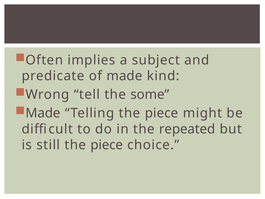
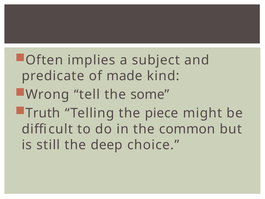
Made: Made -> Truth (43, 113)
repeated: repeated -> common (187, 129)
still the piece: piece -> deep (107, 145)
